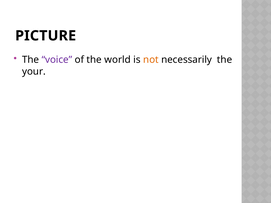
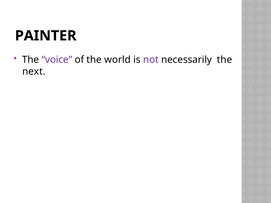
PICTURE: PICTURE -> PAINTER (46, 36)
not colour: orange -> purple (151, 60)
your: your -> next (34, 72)
